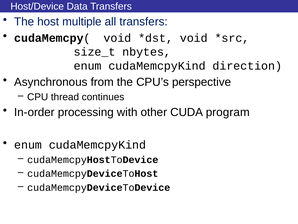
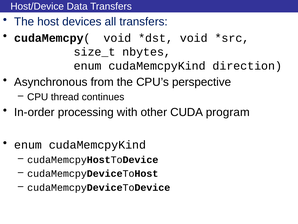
multiple: multiple -> devices (82, 22)
